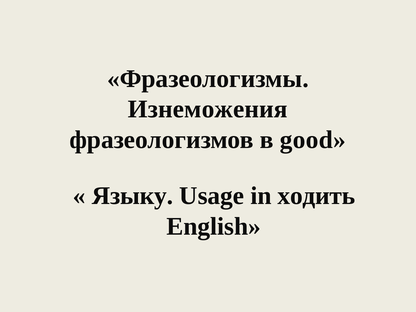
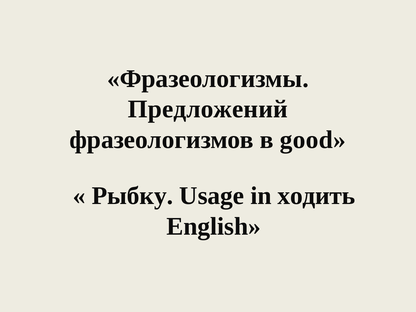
Изнеможения: Изнеможения -> Предложений (208, 109)
Языку: Языку -> Рыбку (132, 196)
